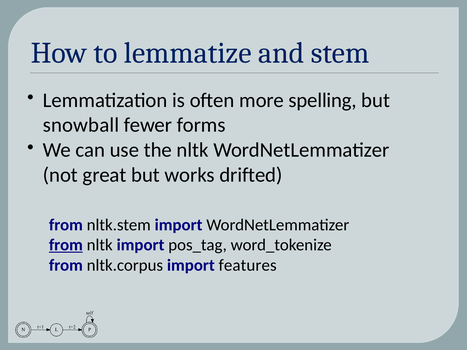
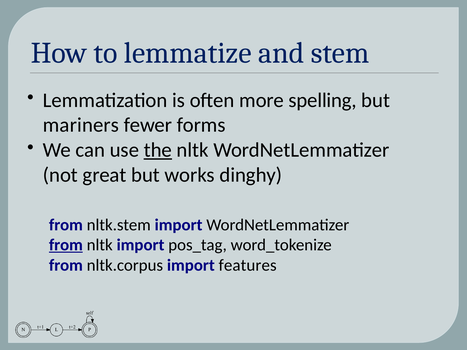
snowball: snowball -> mariners (81, 125)
the underline: none -> present (158, 150)
drifted: drifted -> dinghy (251, 175)
